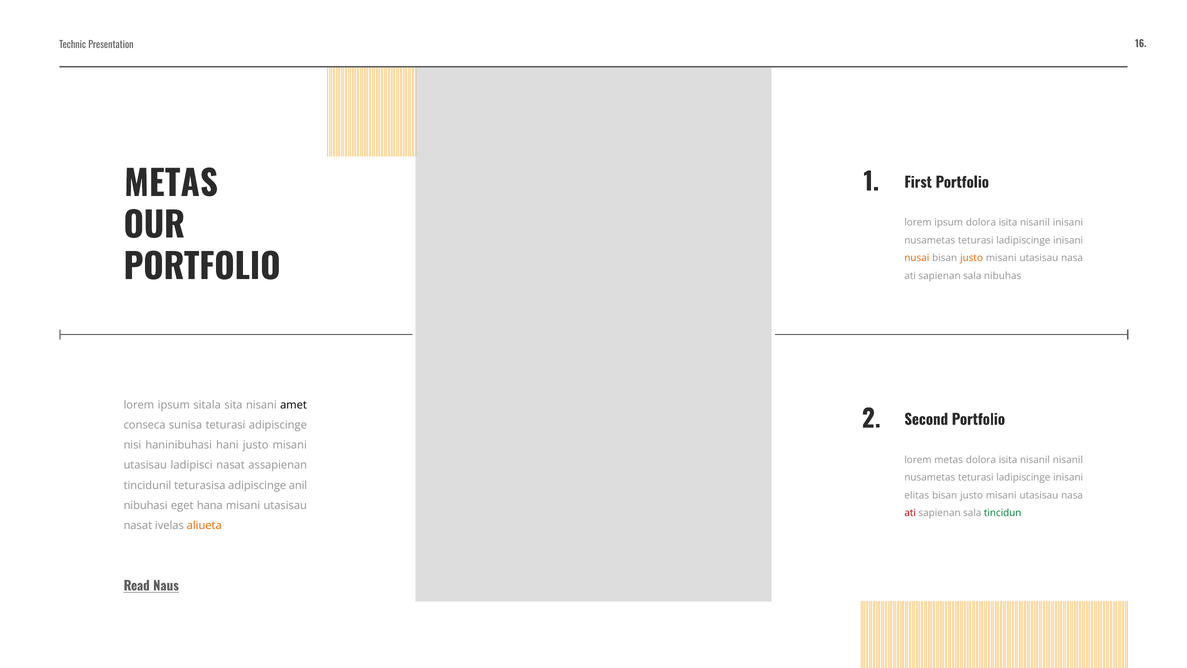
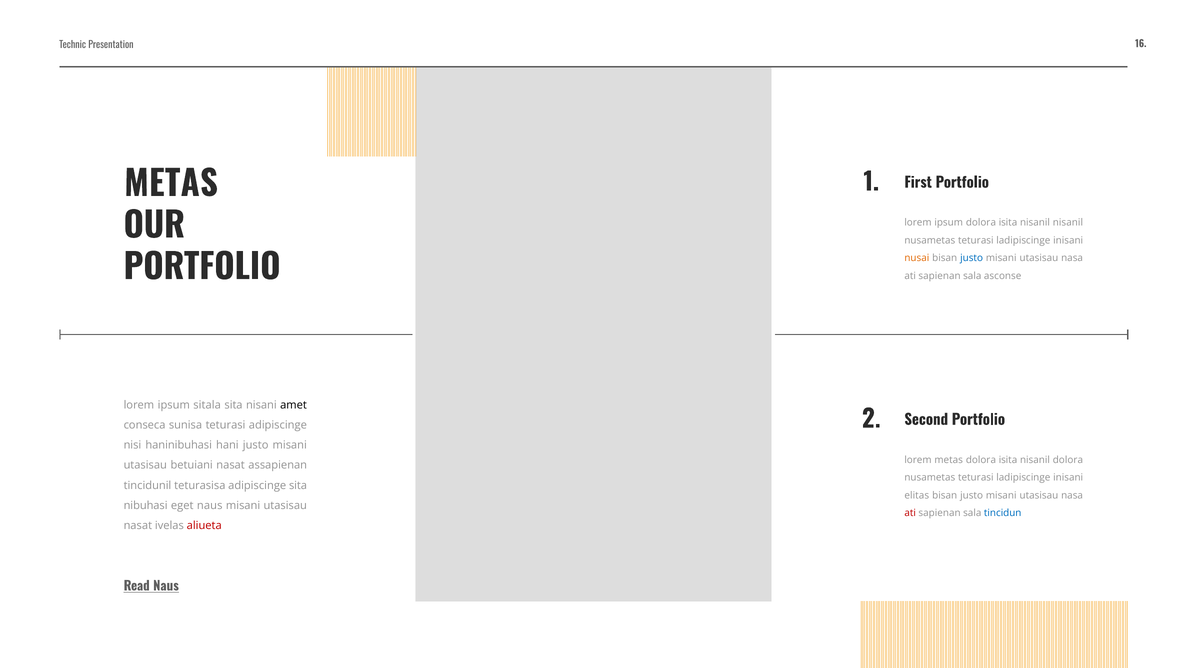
nisanil inisani: inisani -> nisanil (1068, 223)
justo colour: orange -> blue (972, 258)
nibuhas: nibuhas -> asconse (1003, 276)
nisanil nisanil: nisanil -> dolora (1068, 460)
ladipisci: ladipisci -> betuiani (192, 465)
adipiscinge anil: anil -> sita (298, 485)
eget hana: hana -> naus (210, 505)
tincidun colour: green -> blue (1003, 513)
aliueta colour: orange -> red (204, 525)
